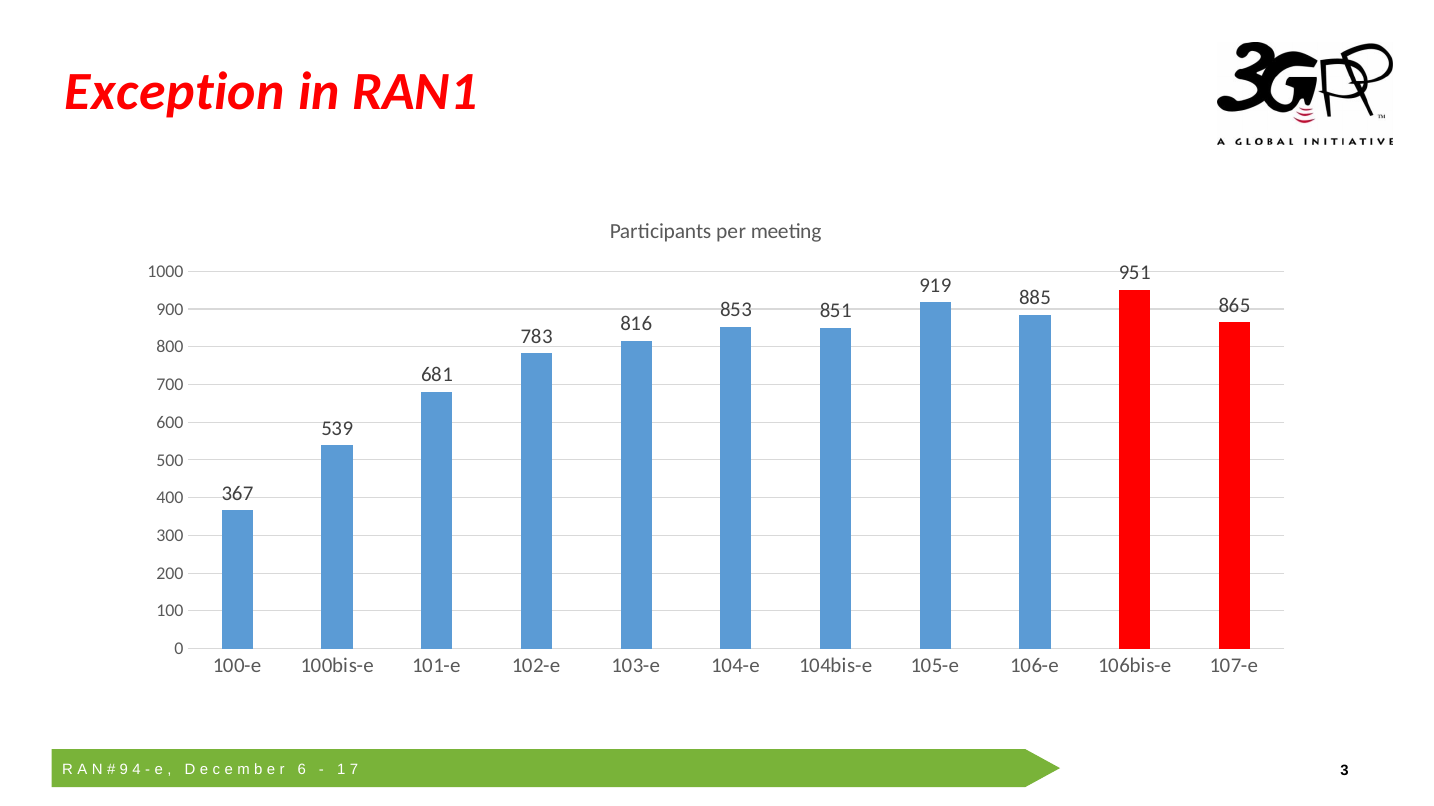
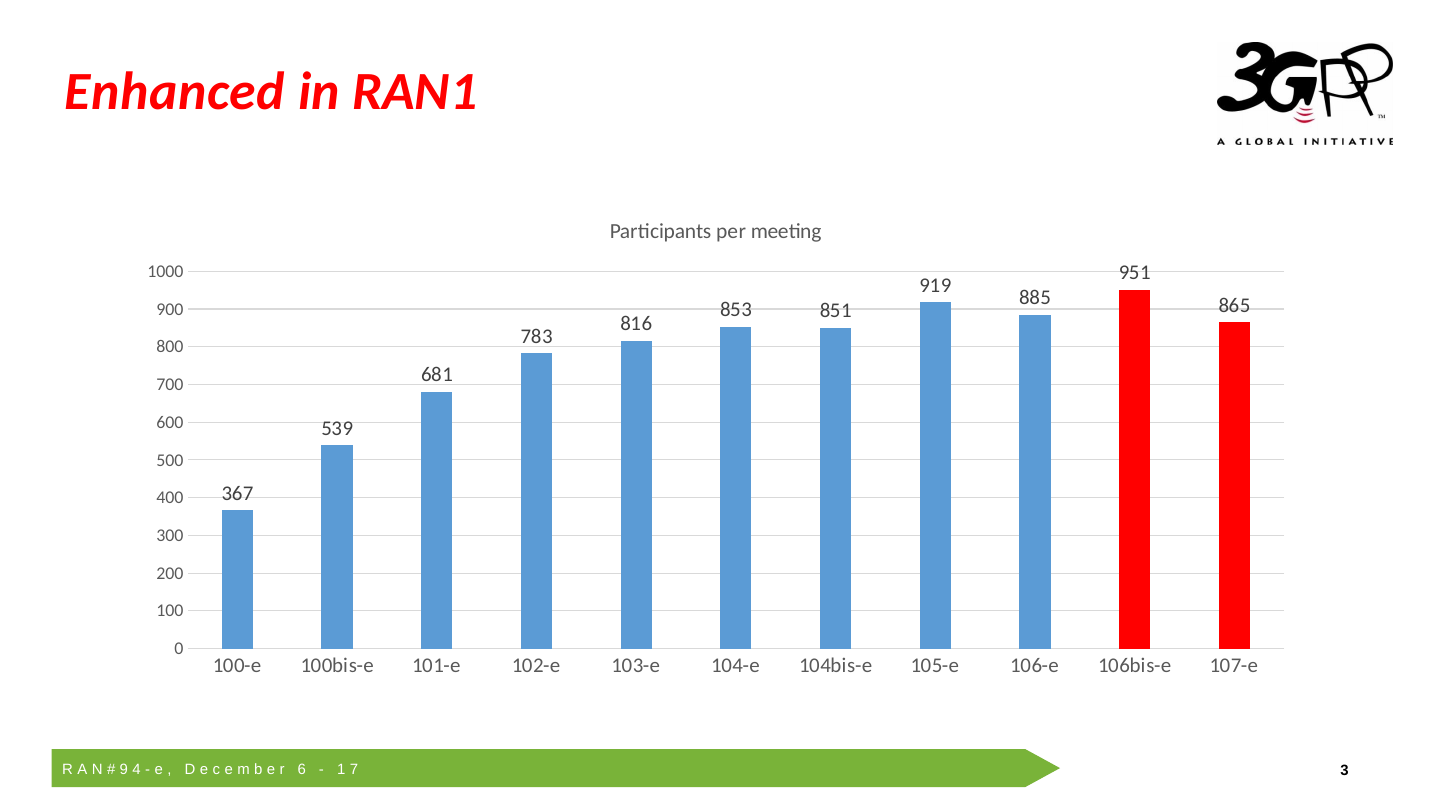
Exception: Exception -> Enhanced (175, 91)
